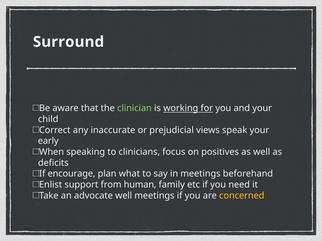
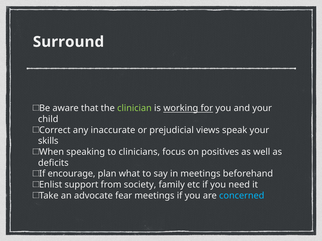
early: early -> skills (48, 141)
human: human -> society (140, 185)
advocate well: well -> fear (124, 196)
concerned colour: yellow -> light blue (242, 196)
